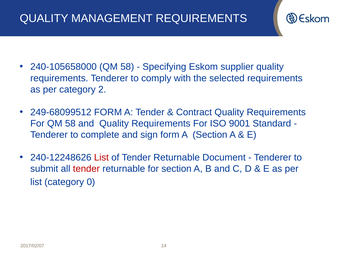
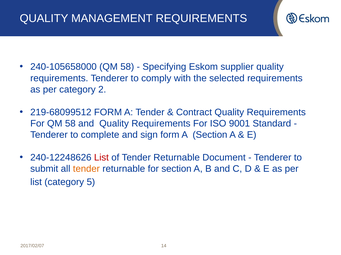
249-68099512: 249-68099512 -> 219-68099512 (61, 113)
tender colour: red -> orange (86, 169)
0: 0 -> 5 (91, 183)
